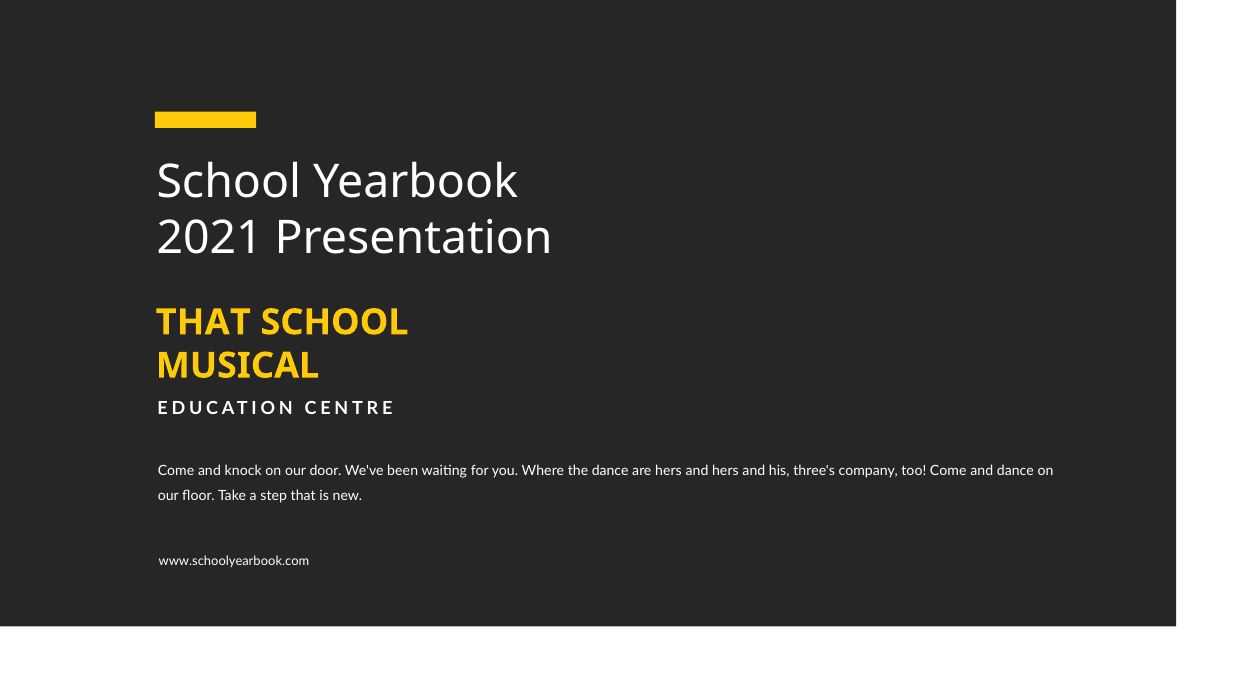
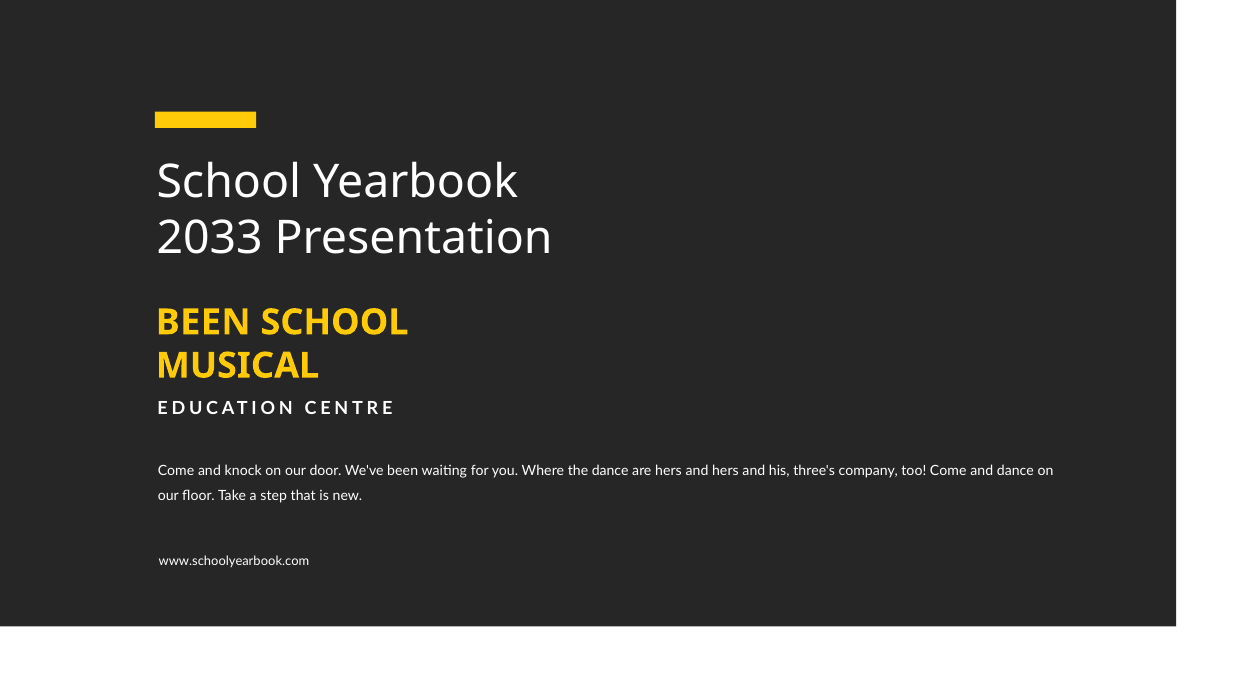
2021: 2021 -> 2033 (210, 238)
THAT: THAT -> BEEN (203, 323)
